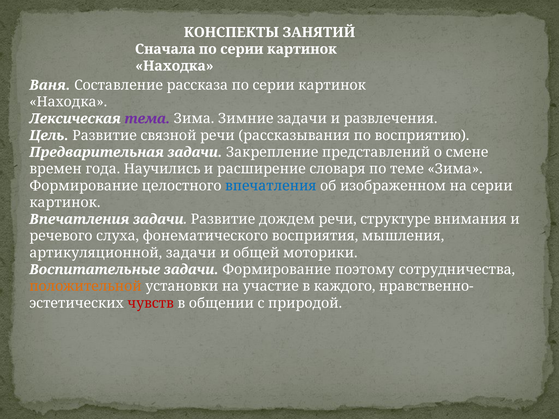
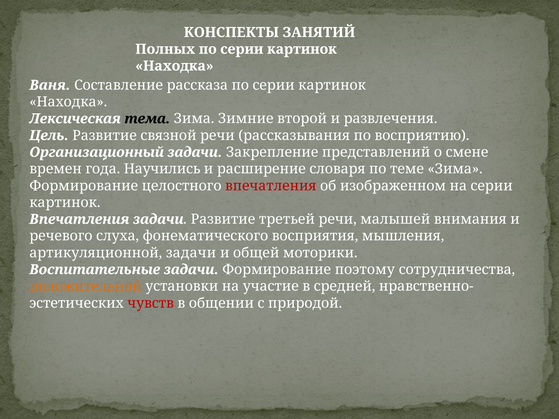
Сначала: Сначала -> Полных (165, 49)
тема colour: purple -> black (147, 119)
Зимние задачи: задачи -> второй (302, 119)
Предварительная: Предварительная -> Организационный (97, 152)
впечатления colour: blue -> red (271, 186)
дождем: дождем -> третьей (287, 219)
структуре: структуре -> малышей (395, 219)
каждого: каждого -> средней (345, 286)
